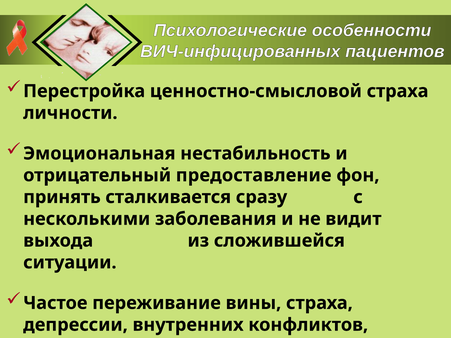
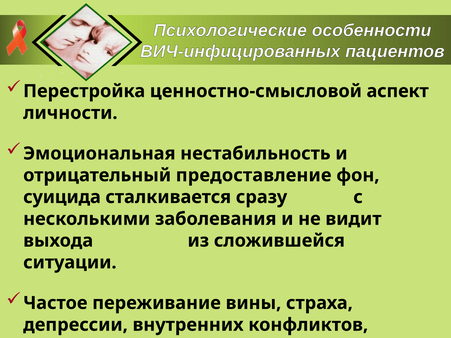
ценностно-смысловой страха: страха -> аспект (398, 91)
принять: принять -> суицида (62, 197)
